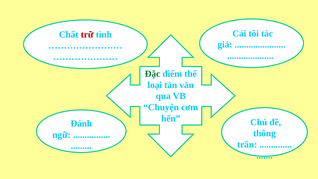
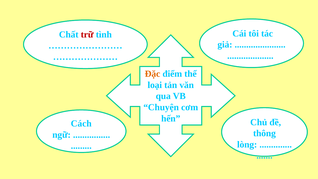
Đặc colour: green -> orange (152, 74)
Đánh: Đánh -> Cách (81, 123)
trân: trân -> lòng (247, 144)
